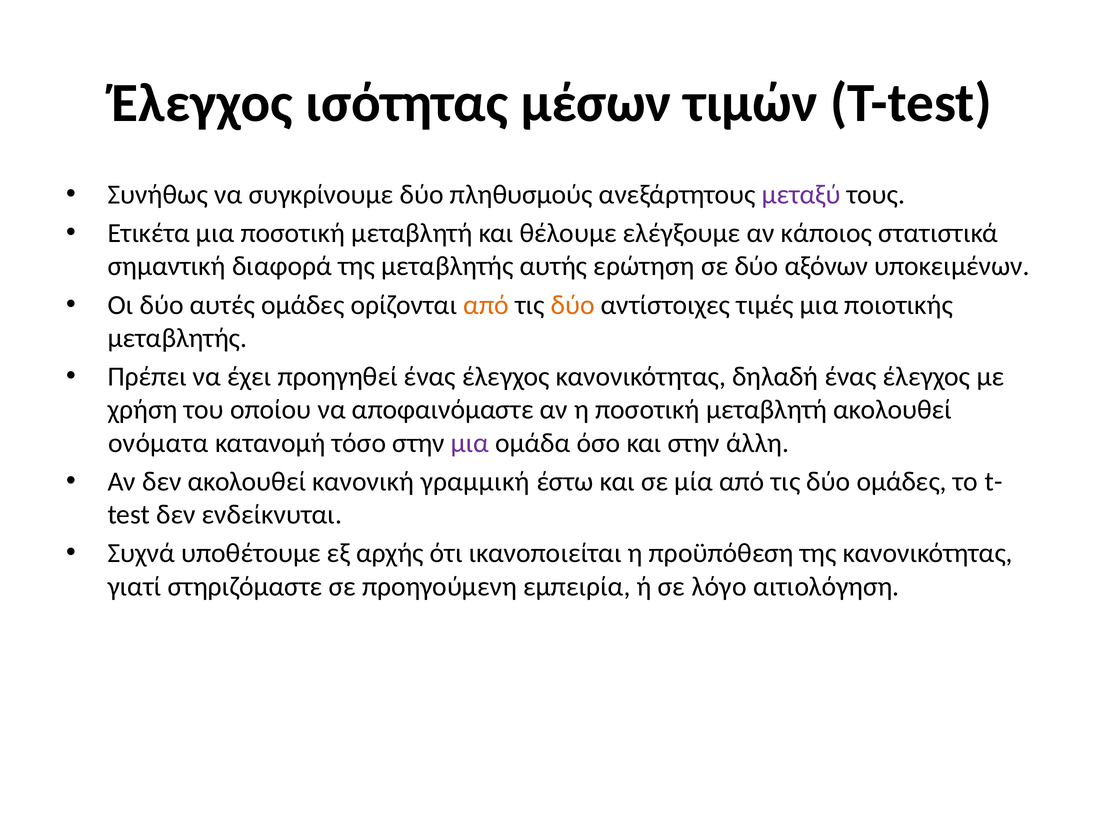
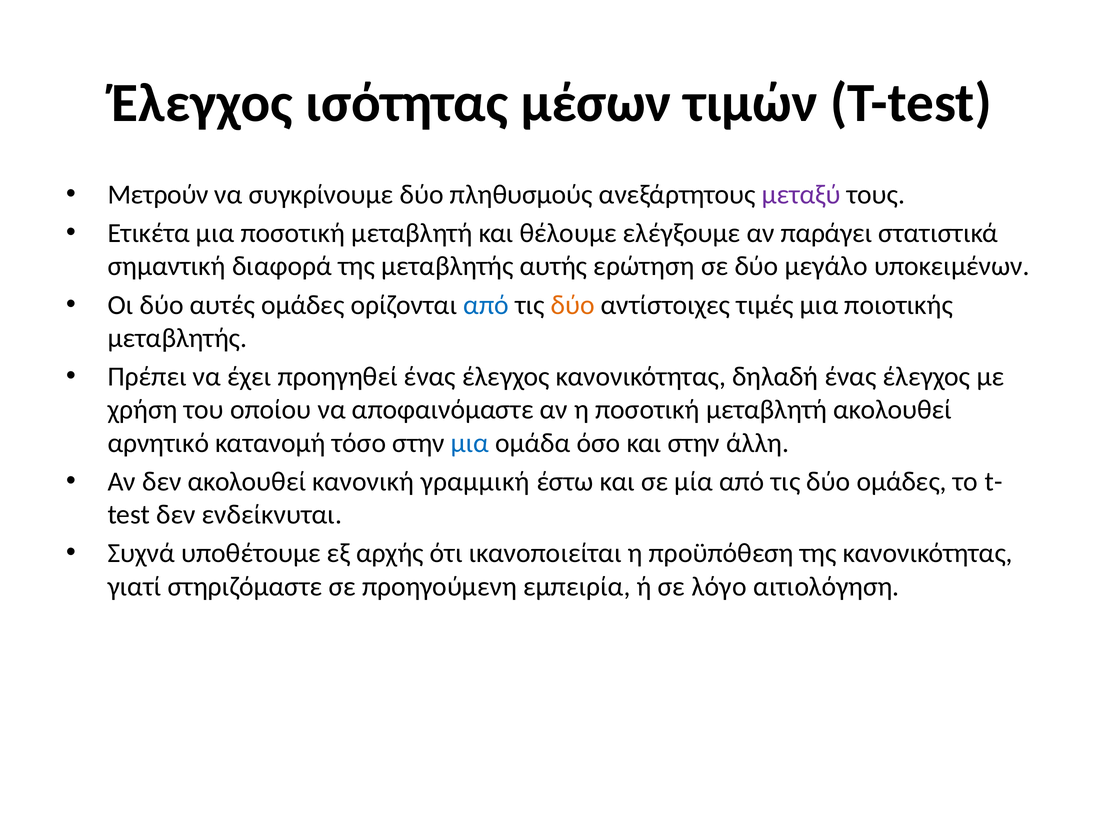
Συνήθως: Συνήθως -> Μετρούν (158, 195)
κάποιος: κάποιος -> παράγει (827, 233)
αξόνων: αξόνων -> μεγάλο (826, 266)
από colour: orange -> blue (486, 305)
ονόματα: ονόματα -> αρνητικό (158, 443)
μια colour: purple -> blue (470, 443)
